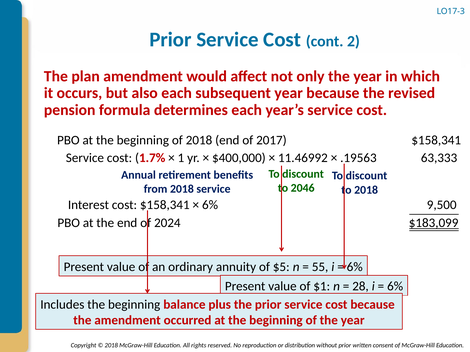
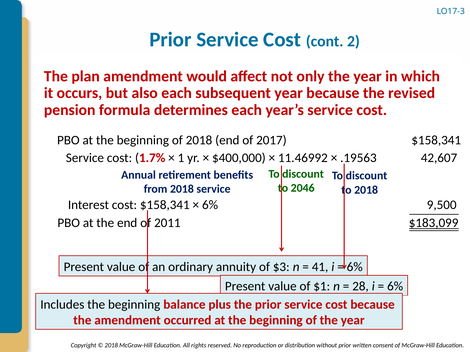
63,333: 63,333 -> 42,607 (439, 158)
2024: 2024 -> 2011 (167, 223)
$5: $5 -> $3 (281, 267)
55: 55 -> 41 (320, 267)
